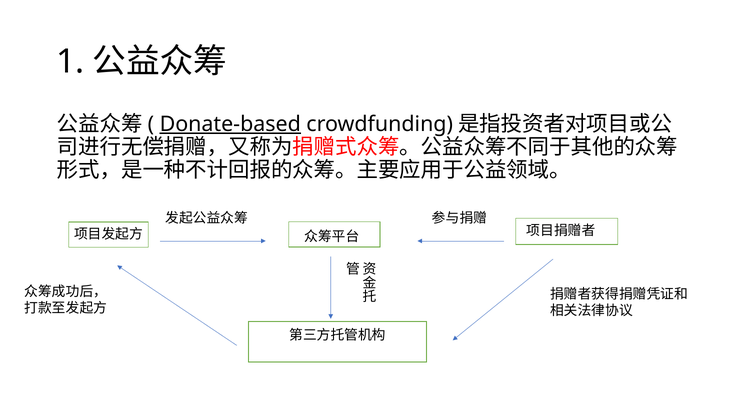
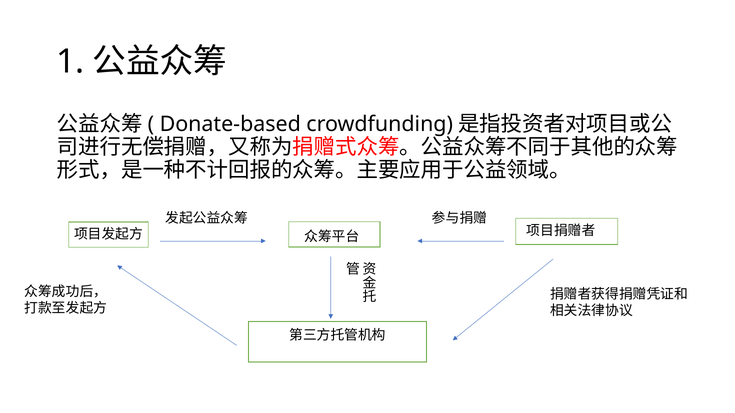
Donate-based underline: present -> none (230, 124)
